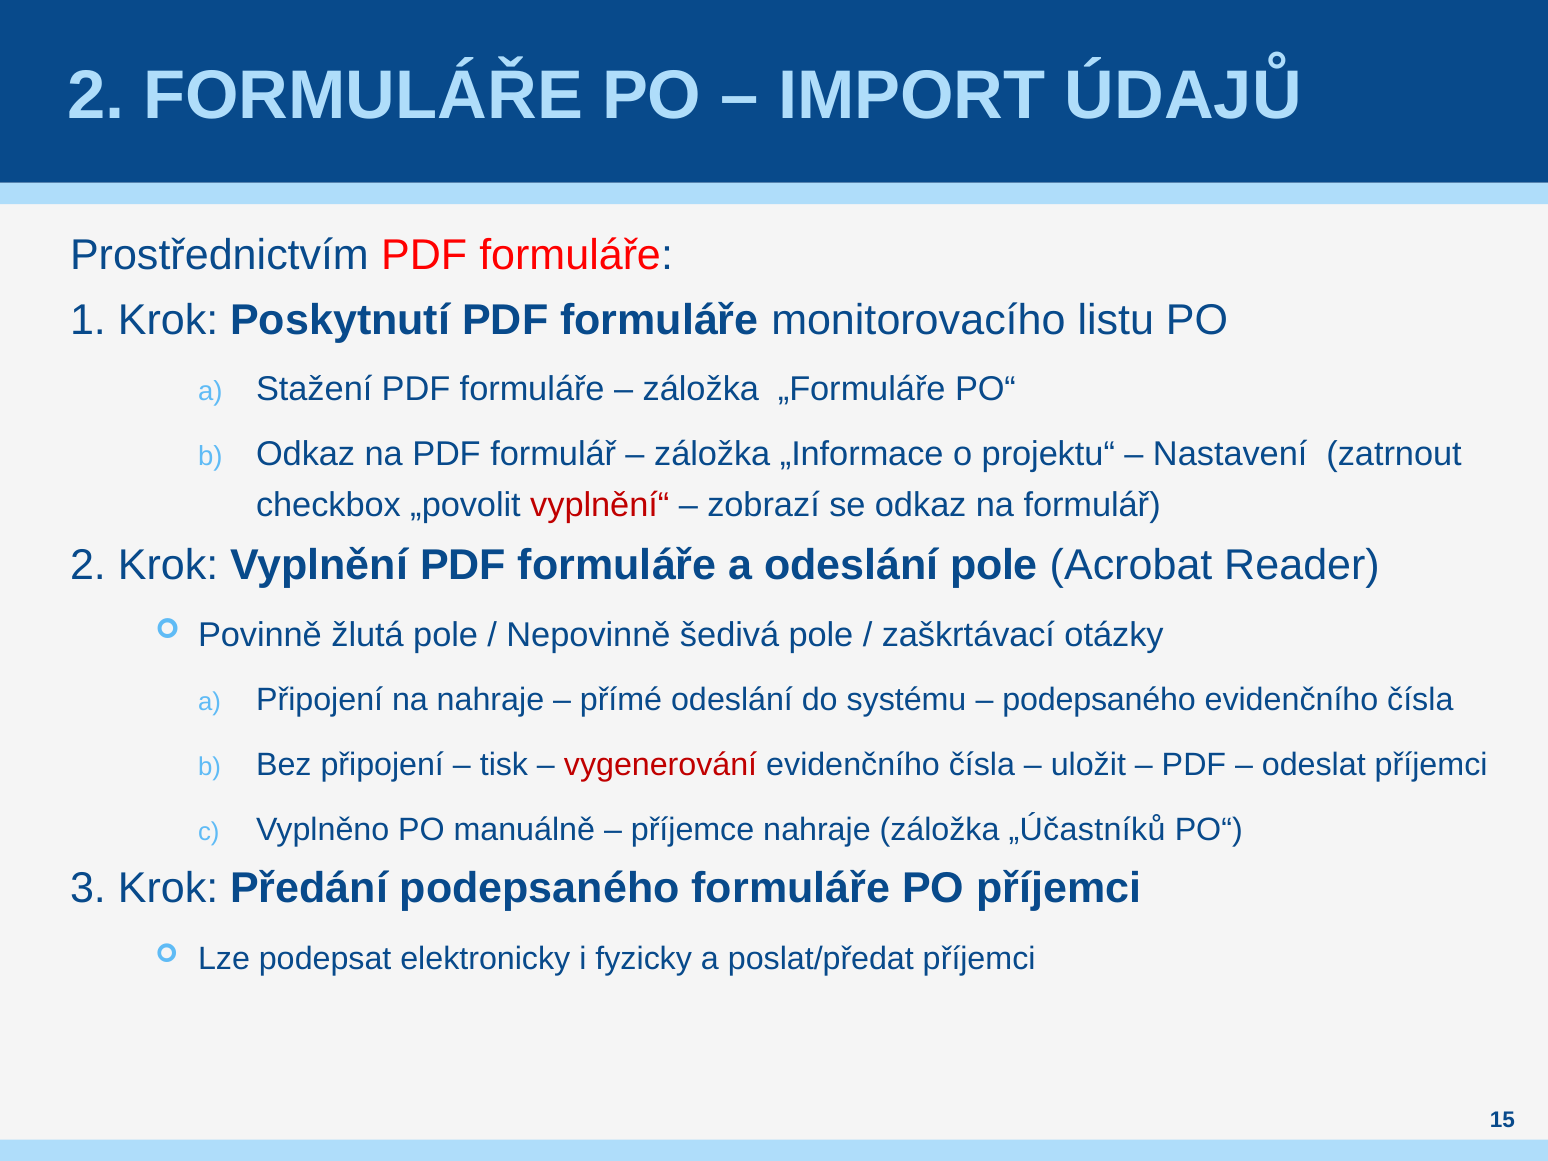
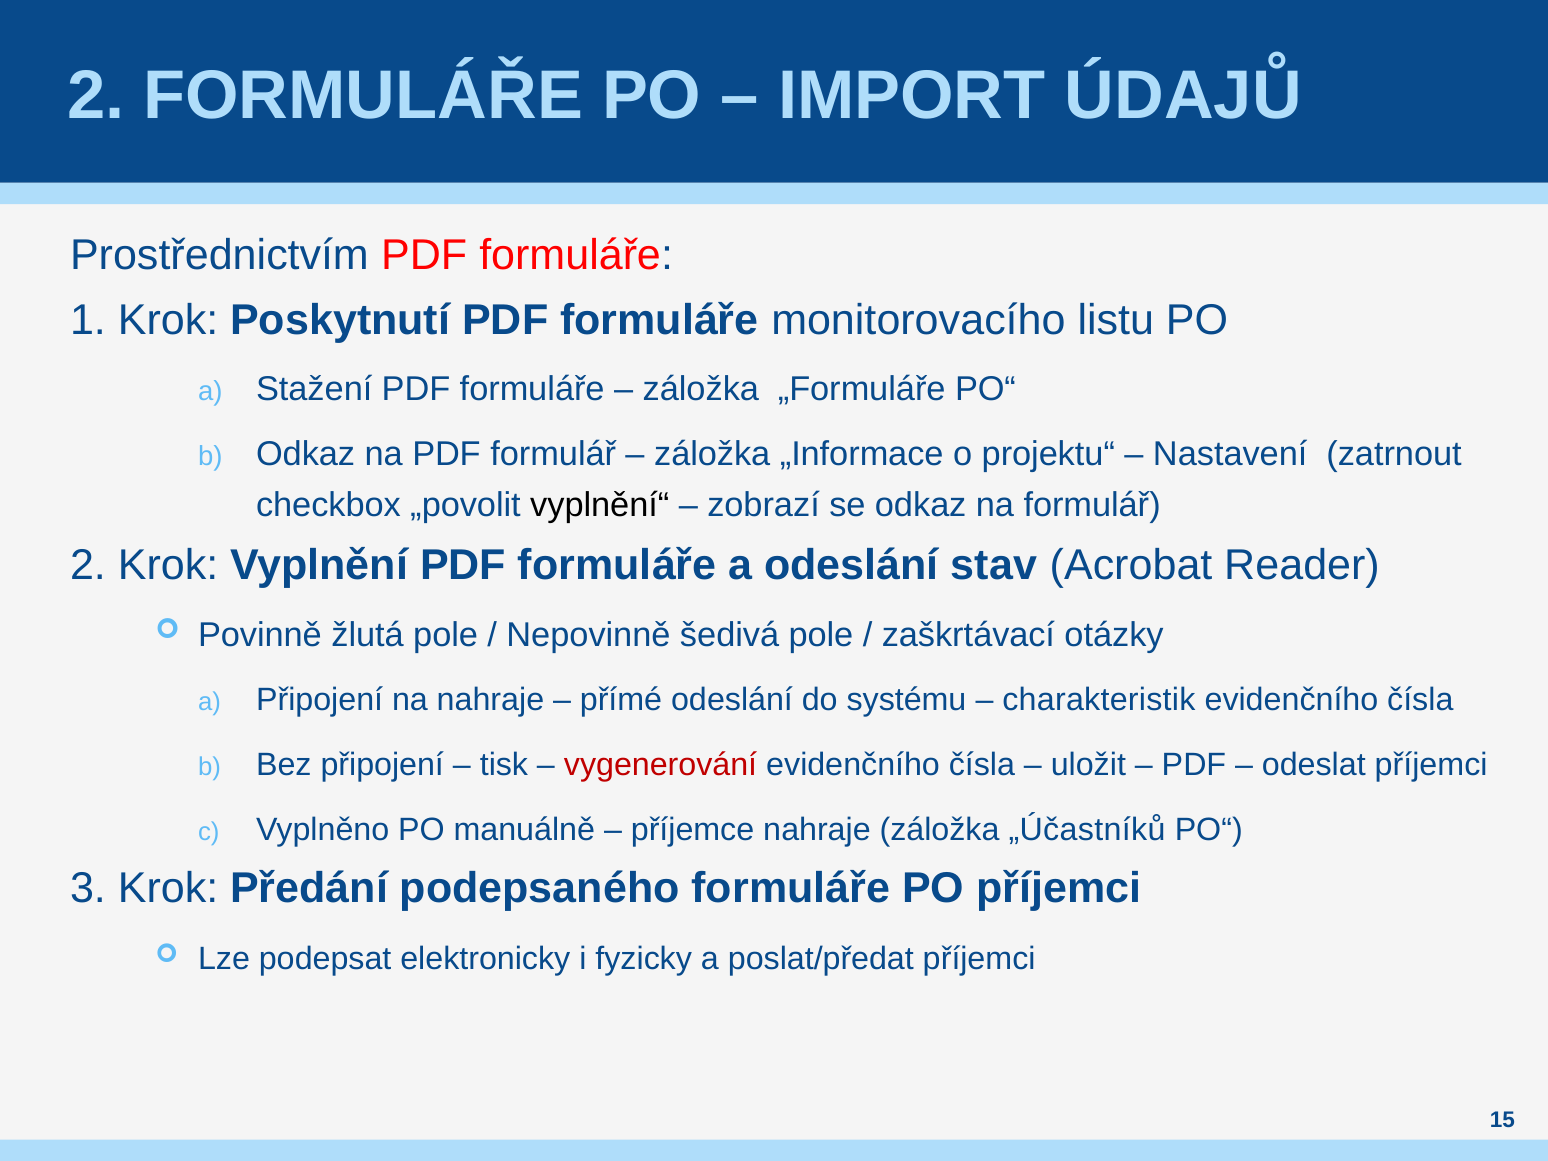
vyplnění“ colour: red -> black (600, 506)
odeslání pole: pole -> stav (994, 566)
podepsaného: podepsaného -> charakteristik (1099, 700)
